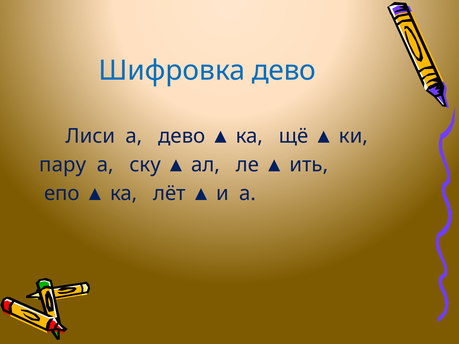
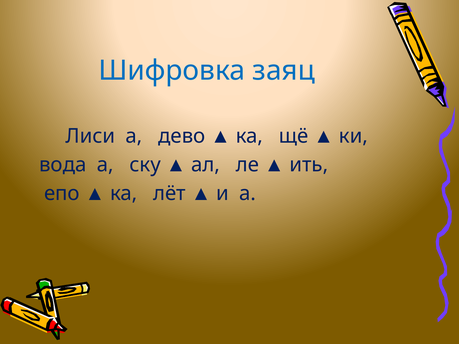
Шифровка дево: дево -> заяц (284, 71)
пару: пару -> вода (63, 165)
